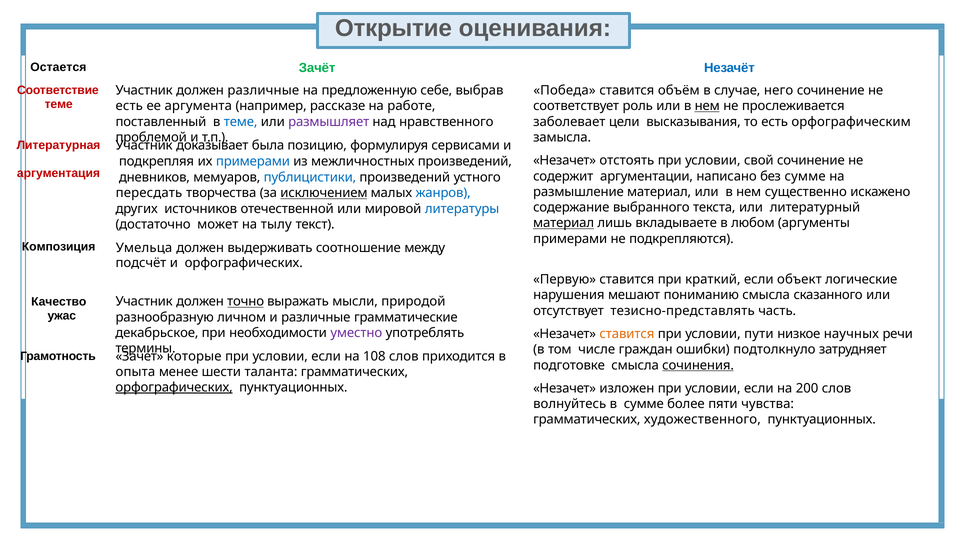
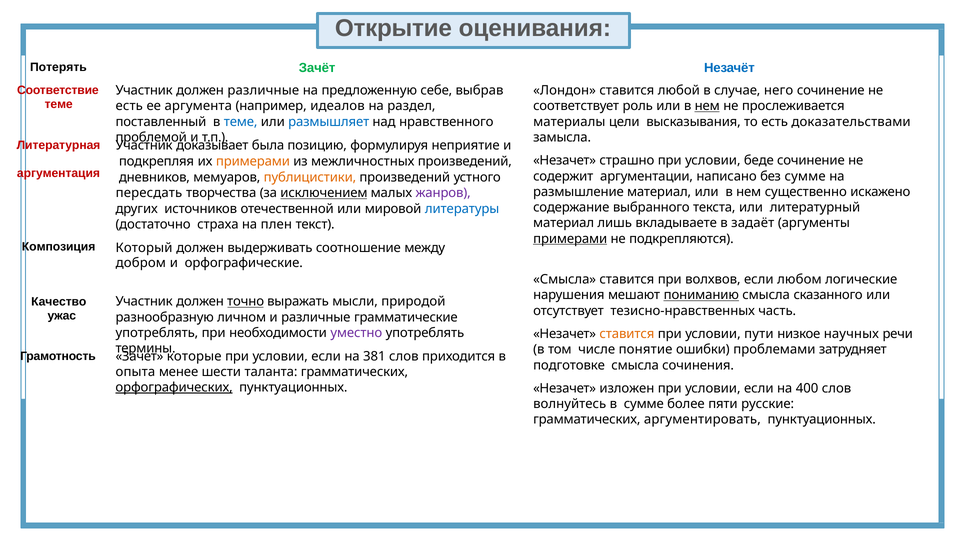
Остается: Остается -> Потерять (58, 67)
Победа: Победа -> Лондон (565, 91)
объём: объём -> любой (679, 91)
рассказе: рассказе -> идеалов (337, 106)
работе: работе -> раздел (411, 106)
размышляет colour: purple -> blue (329, 122)
заболевает: заболевает -> материалы (569, 122)
орфографическим: орфографическим -> доказательствами (851, 122)
сервисами: сервисами -> неприятие (466, 146)
отстоять: отстоять -> страшно (627, 161)
свой: свой -> беде (759, 161)
примерами colour: blue -> orange (253, 161)
публицистики colour: blue -> orange (310, 177)
жанров colour: blue -> purple (443, 193)
материал underline: present -> none (564, 223)
любом: любом -> задаёт (753, 223)
может: может -> страха (218, 225)
тылу: тылу -> плен (276, 225)
примерами underline: none -> present (570, 239)
Умельца: Умельца -> Который (144, 248)
подсчёт: подсчёт -> добром (141, 263)
и орфографических: орфографических -> орфографические (244, 263)
Первую: Первую -> Смысла (565, 280)
краткий: краткий -> волхвов (713, 280)
объект: объект -> любом (799, 280)
пониманию underline: none -> present (701, 295)
тезисно-представлять: тезисно-представлять -> тезисно-нравственных (683, 311)
декабрьское: декабрьское -> употреблять (157, 333)
граждан: граждан -> понятие (646, 350)
подтолкнуло: подтолкнуло -> проблемами (774, 350)
108: 108 -> 381 (374, 356)
сочинения underline: present -> none (698, 365)
200: 200 -> 400 (807, 389)
чувства: чувства -> русские (768, 404)
художественного: художественного -> аргументировать (702, 420)
